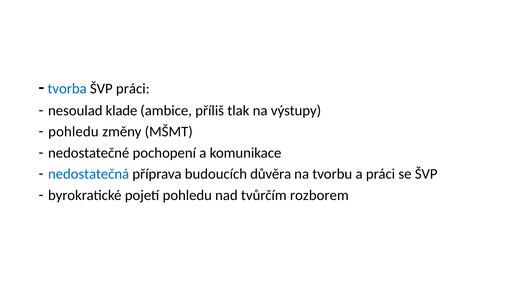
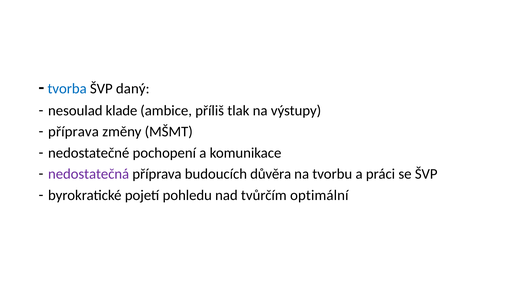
ŠVP práci: práci -> daný (133, 89)
pohledu: pohledu -> příprava (73, 132)
nedostatečná colour: blue -> purple (89, 174)
rozborem: rozborem -> optimální (319, 196)
